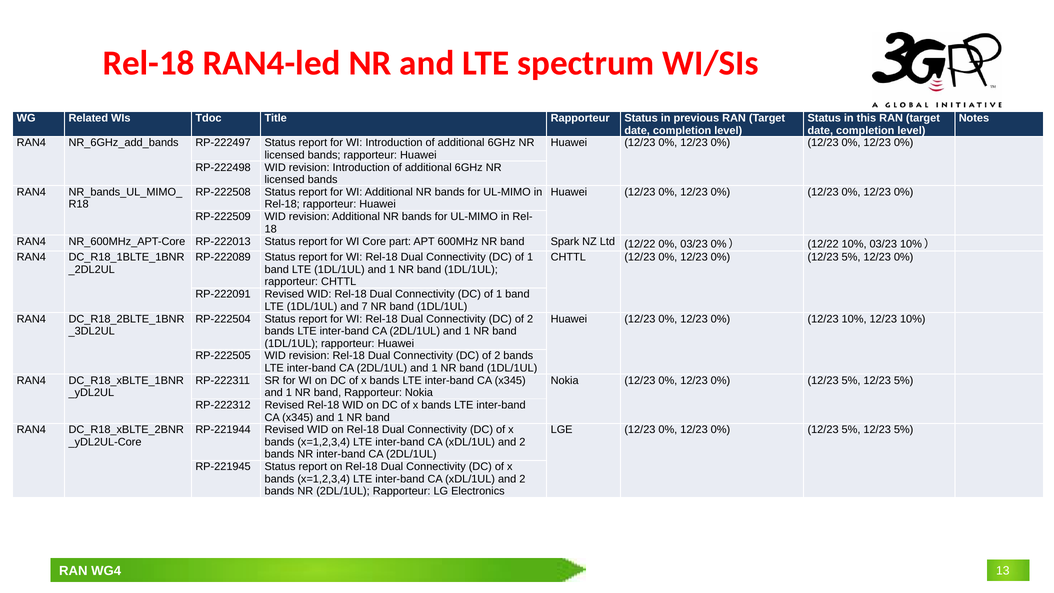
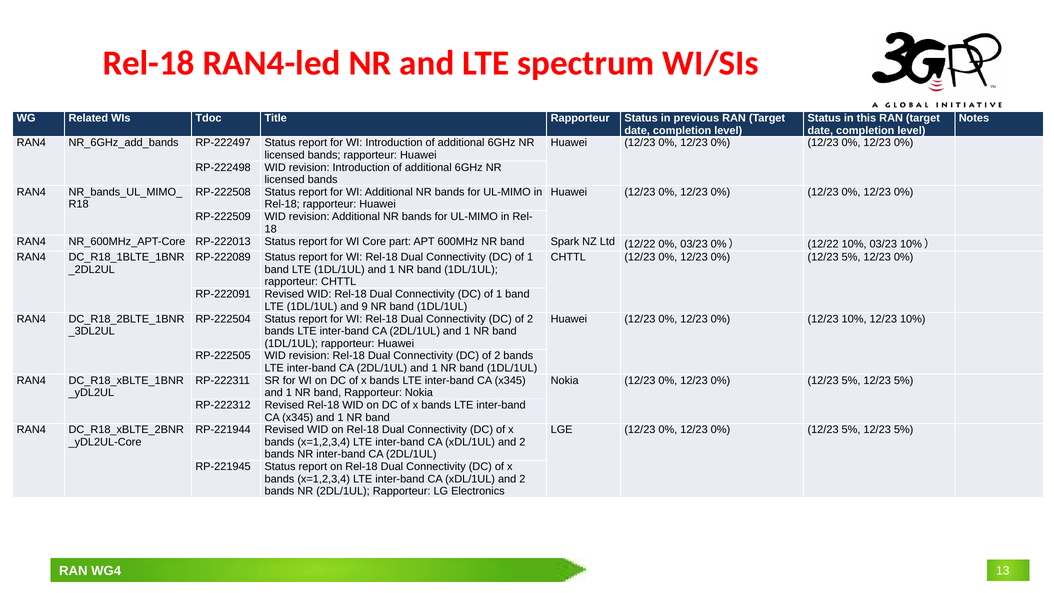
7: 7 -> 9 (365, 306)
